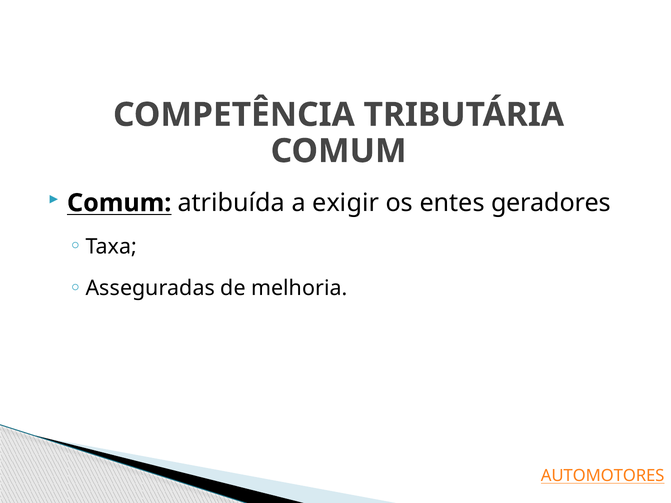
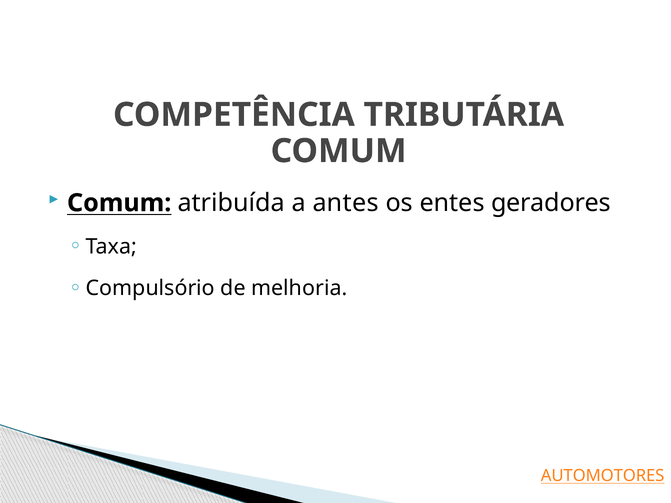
exigir: exigir -> antes (346, 203)
Asseguradas: Asseguradas -> Compulsório (150, 288)
